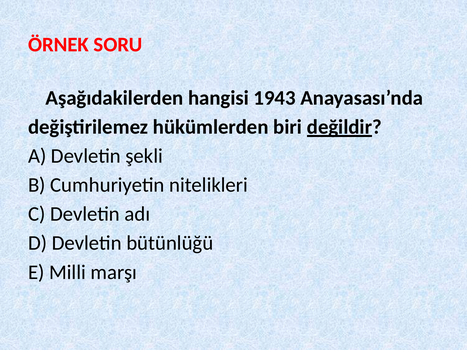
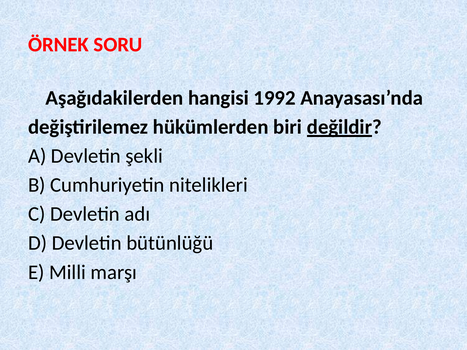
1943: 1943 -> 1992 (275, 98)
